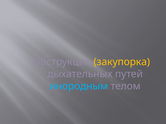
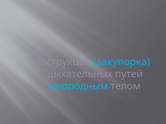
закупорка colour: yellow -> light blue (122, 62)
